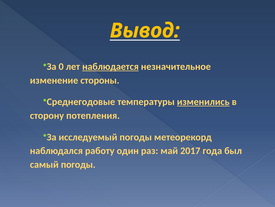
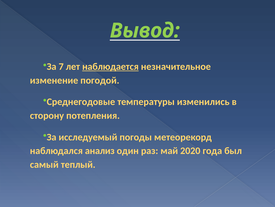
Вывод colour: yellow -> light green (145, 31)
0: 0 -> 7 (61, 66)
стороны: стороны -> погодой (100, 80)
изменились underline: present -> none (203, 102)
работу: работу -> анализ (100, 150)
2017: 2017 -> 2020 (190, 150)
самый погоды: погоды -> теплый (78, 164)
